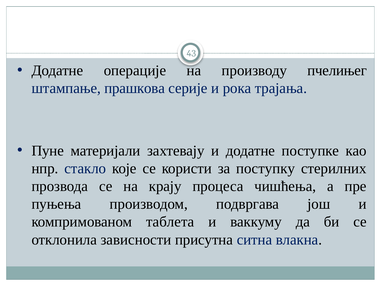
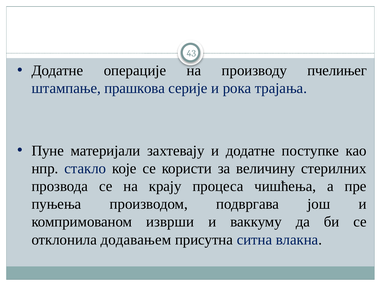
поступку: поступку -> величину (266, 168)
таблета: таблета -> изврши (170, 222)
зависности: зависности -> додавањем (136, 239)
